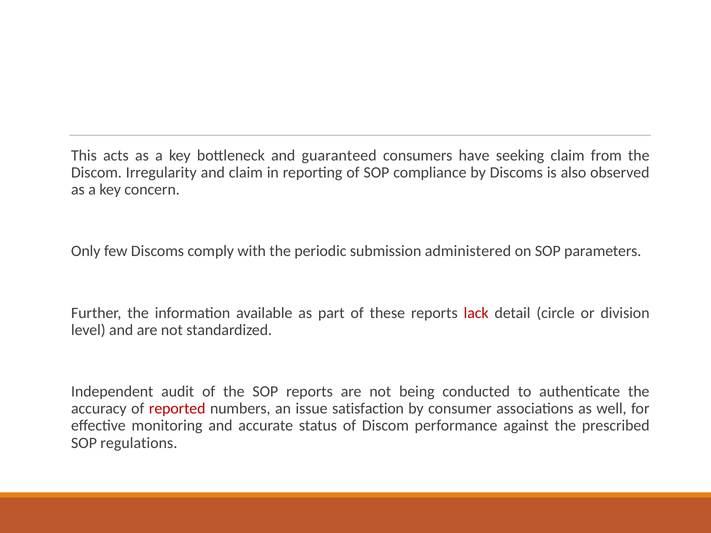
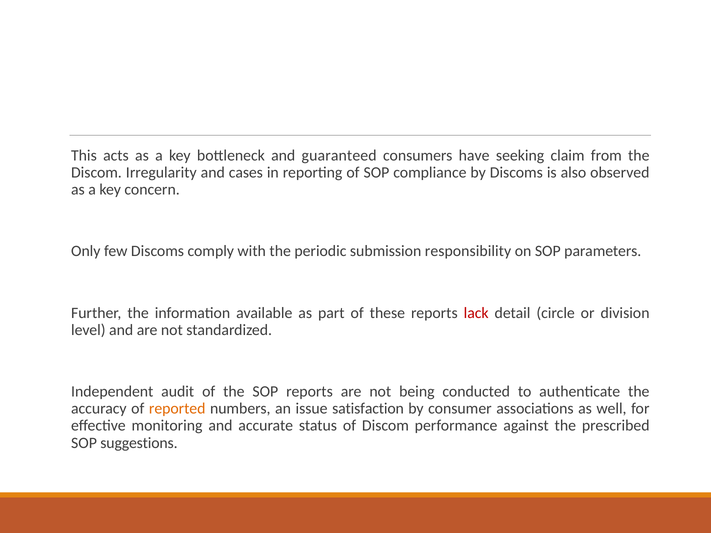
and claim: claim -> cases (246, 173)
administered: administered -> responsibility (468, 251)
reported colour: red -> orange (177, 409)
regulations: regulations -> suggestions (139, 443)
